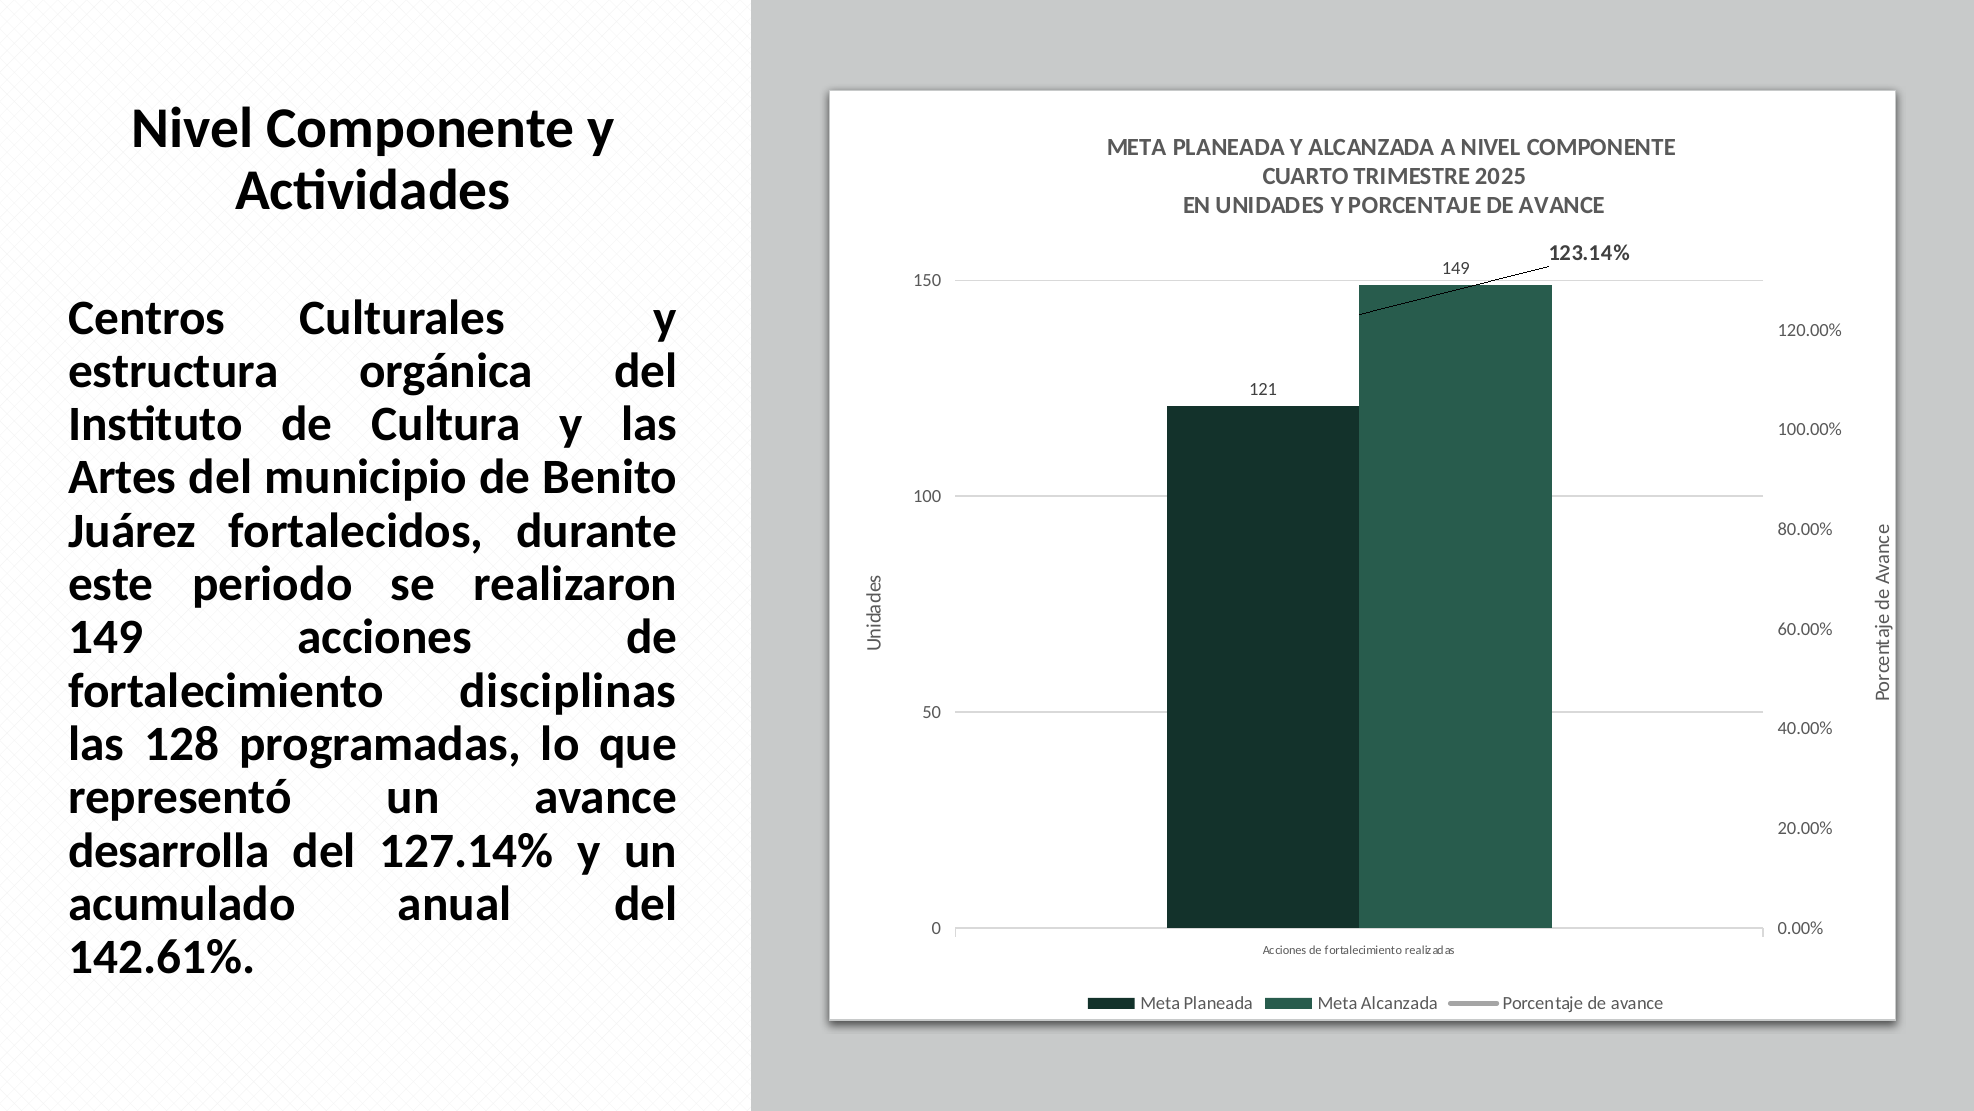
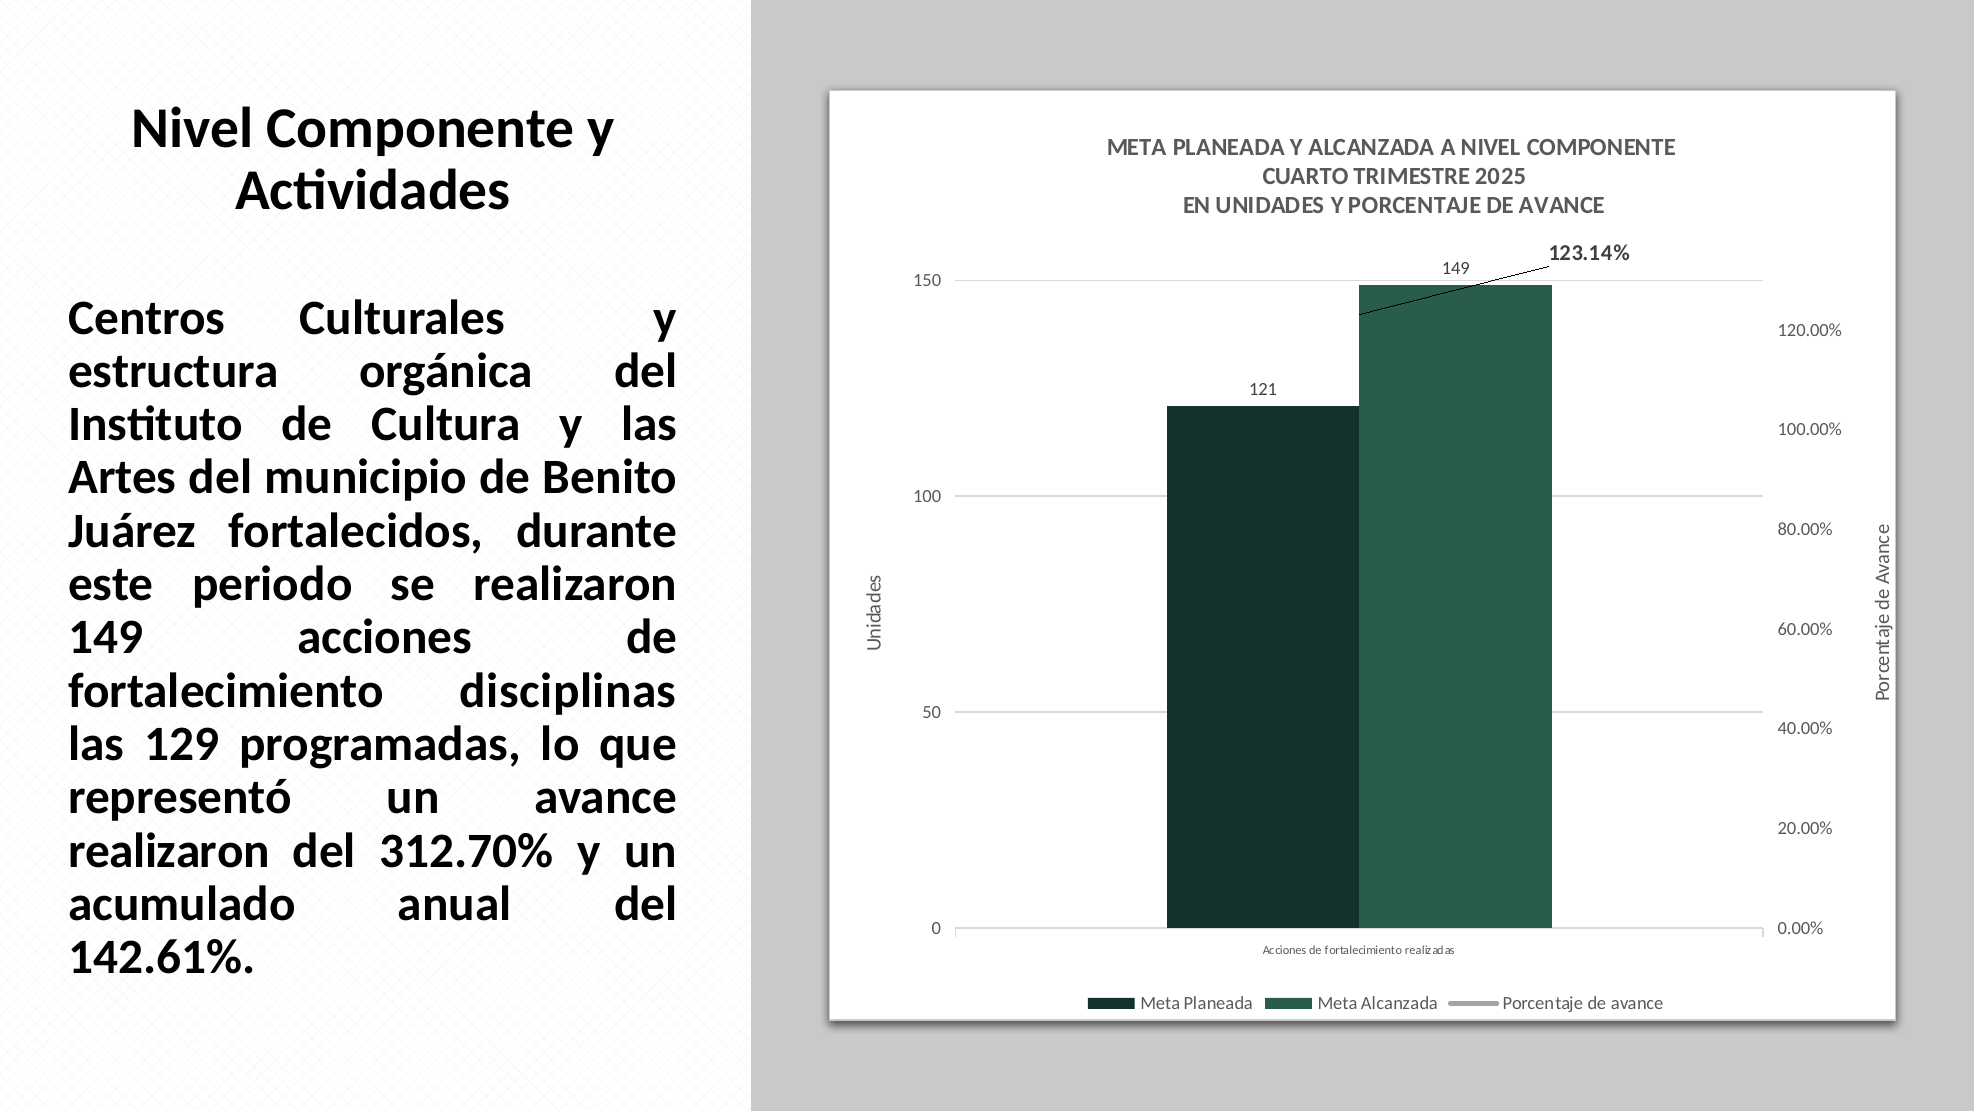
128: 128 -> 129 (182, 744)
desarrolla: desarrolla -> realizaron (169, 850)
127.14%: 127.14% -> 312.70% (467, 850)
